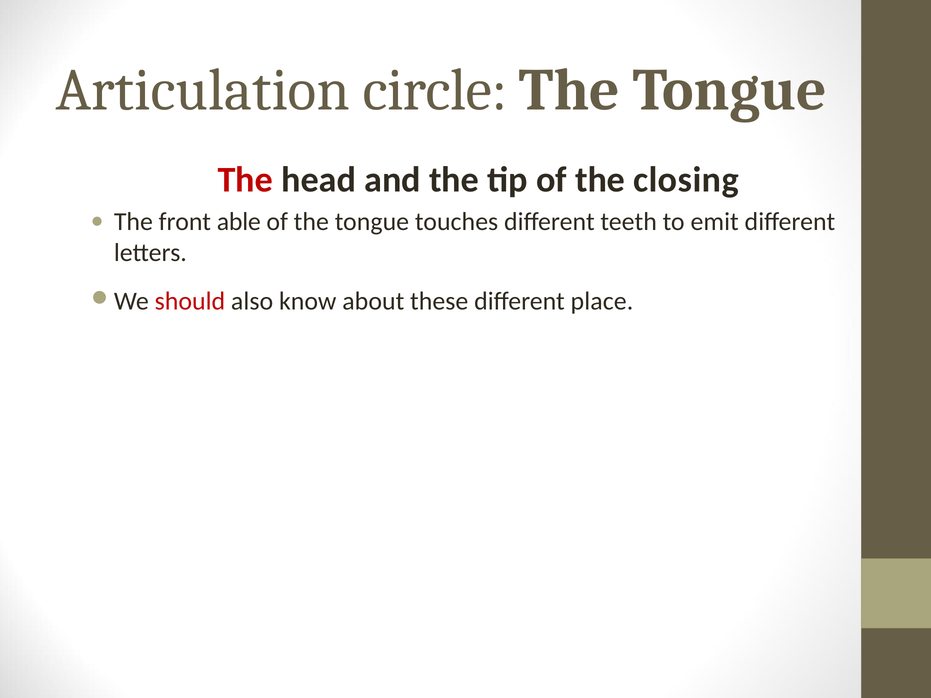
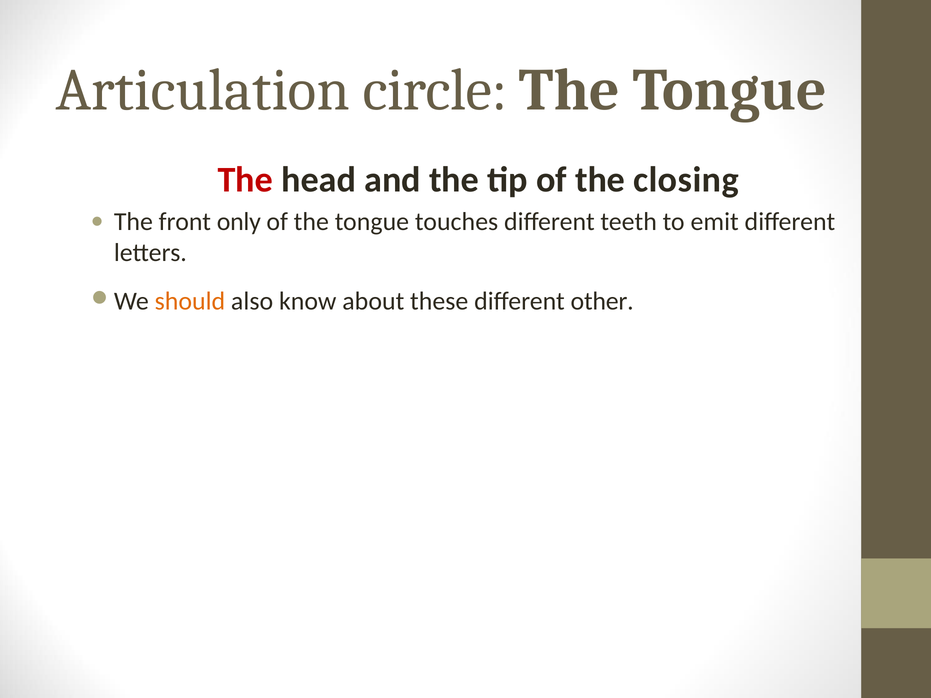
able: able -> only (239, 222)
should colour: red -> orange (190, 301)
place: place -> other (602, 301)
